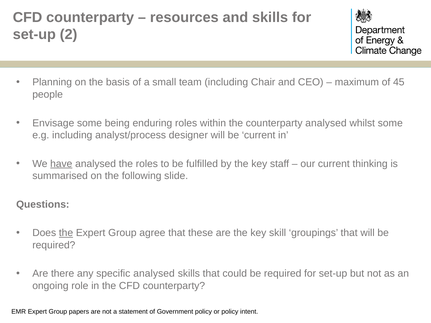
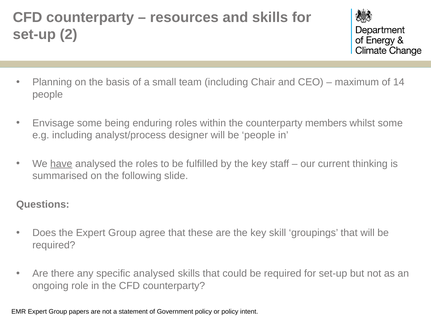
45: 45 -> 14 (399, 82)
counterparty analysed: analysed -> members (326, 123)
be current: current -> people (259, 135)
the underline: present -> none (66, 233)
